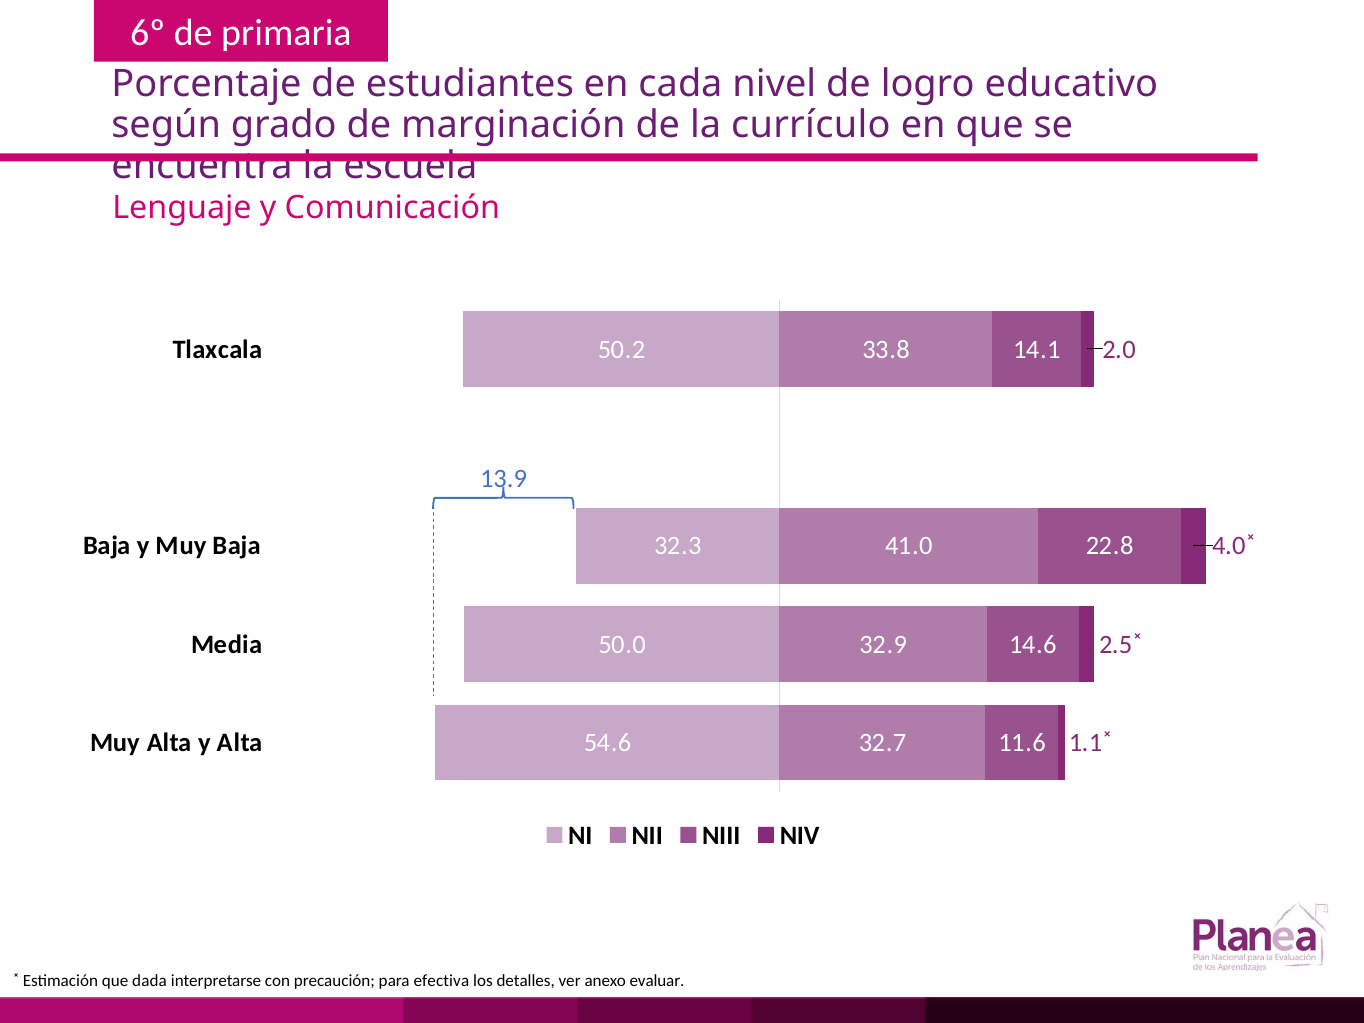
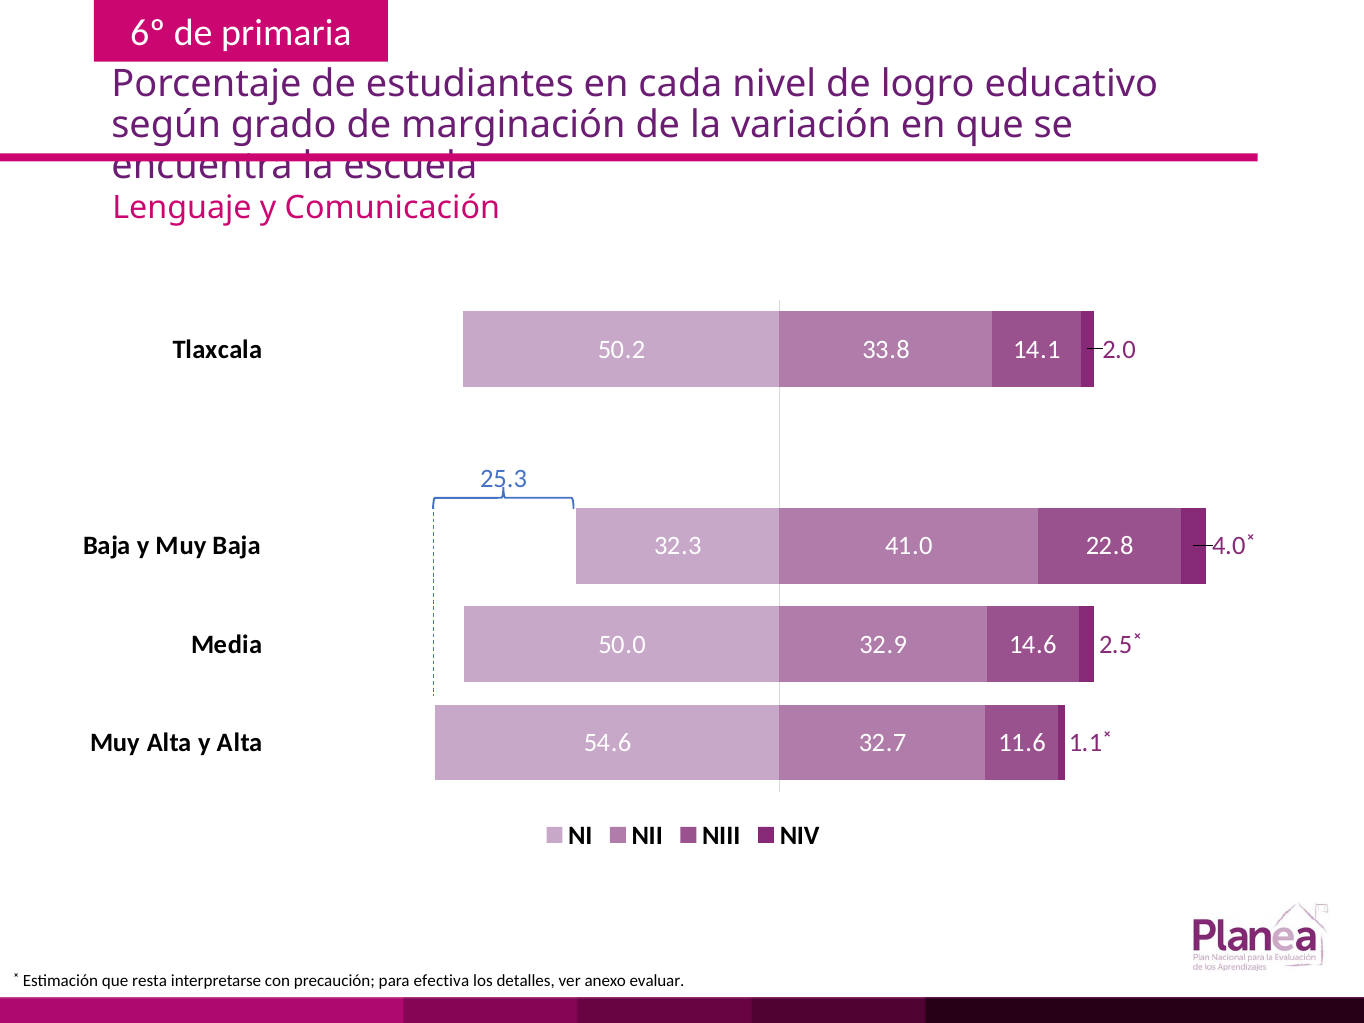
currículo: currículo -> variación (811, 125)
13.9: 13.9 -> 25.3 (504, 479)
dada: dada -> resta (150, 980)
